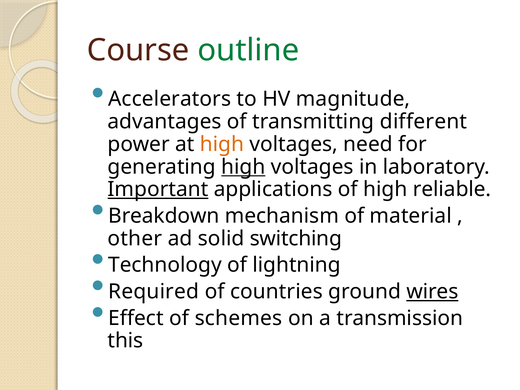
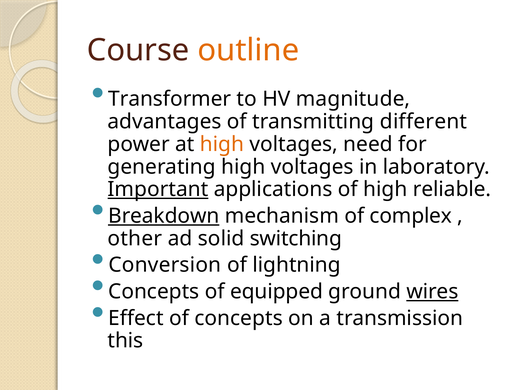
outline colour: green -> orange (248, 50)
Accelerators: Accelerators -> Transformer (170, 99)
high underline: present -> none (243, 167)
Breakdown underline: none -> present (164, 216)
material: material -> complex (411, 216)
Technology: Technology -> Conversion (165, 265)
Required: Required -> Concepts (154, 292)
countries: countries -> equipped (277, 292)
of schemes: schemes -> concepts (239, 318)
